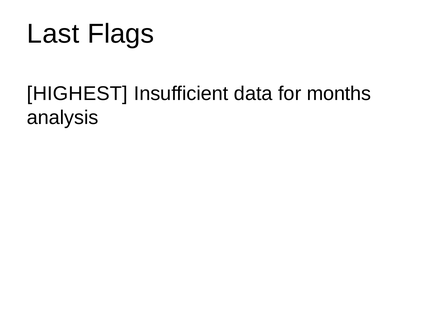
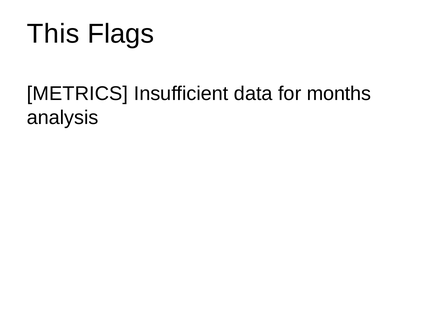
Last: Last -> This (53, 34)
HIGHEST: HIGHEST -> METRICS (77, 94)
